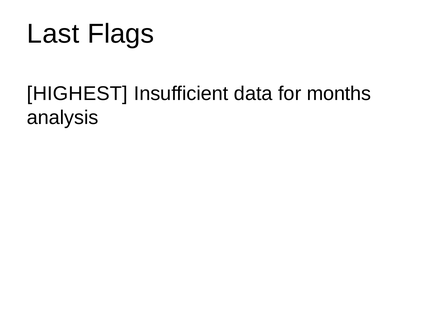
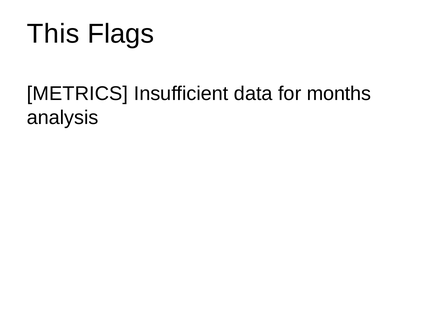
Last: Last -> This (53, 34)
HIGHEST: HIGHEST -> METRICS (77, 94)
